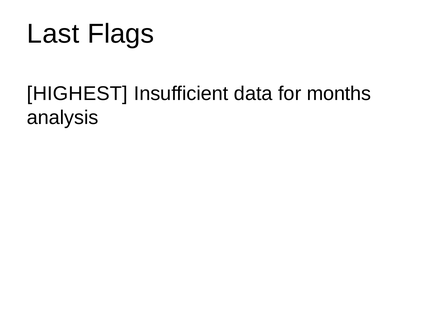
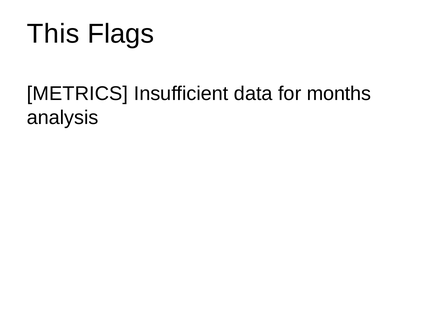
Last: Last -> This (53, 34)
HIGHEST: HIGHEST -> METRICS (77, 94)
